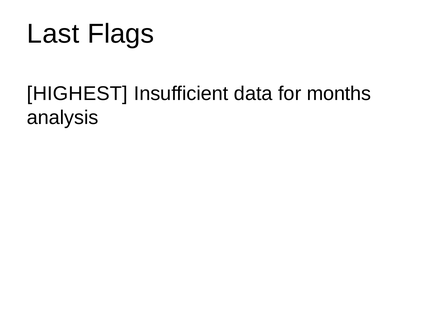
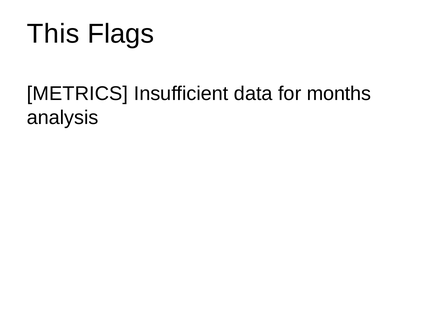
Last: Last -> This (53, 34)
HIGHEST: HIGHEST -> METRICS (77, 94)
